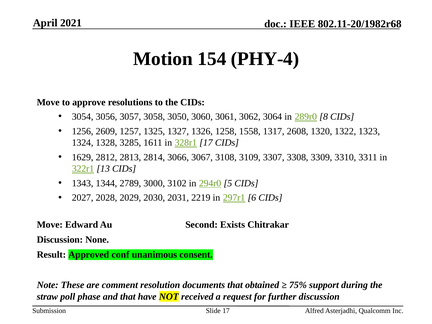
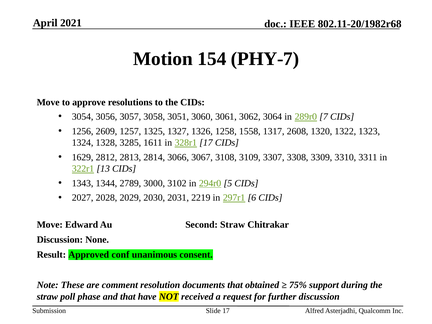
PHY-4: PHY-4 -> PHY-7 (265, 59)
3050: 3050 -> 3051 (178, 117)
8: 8 -> 7 (324, 117)
Second Exists: Exists -> Straw (233, 225)
